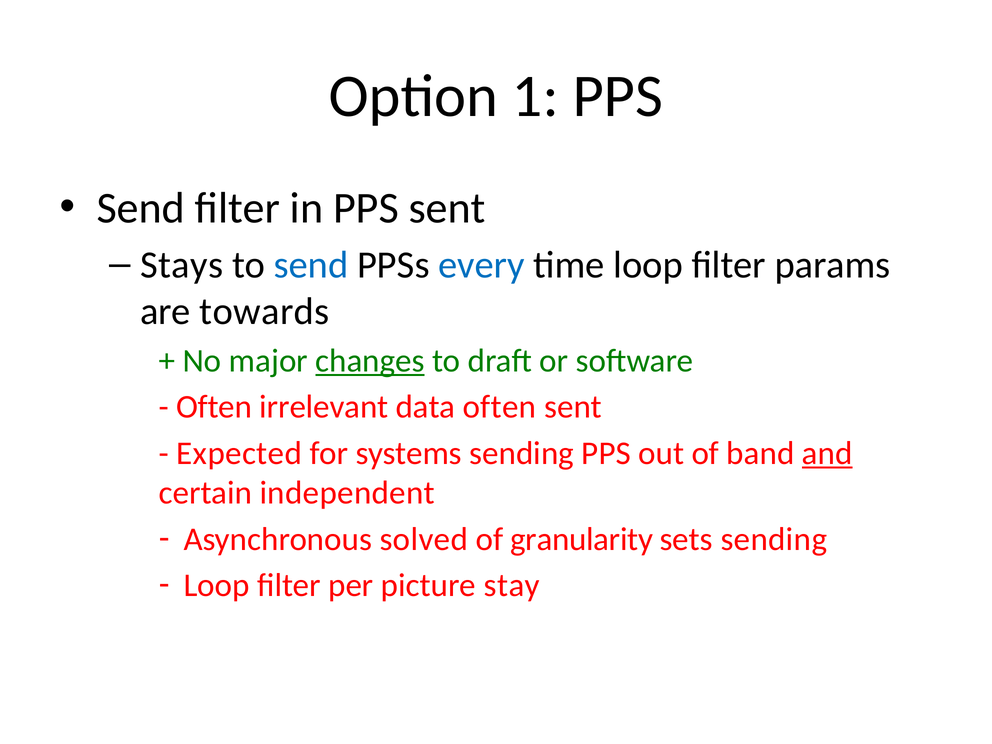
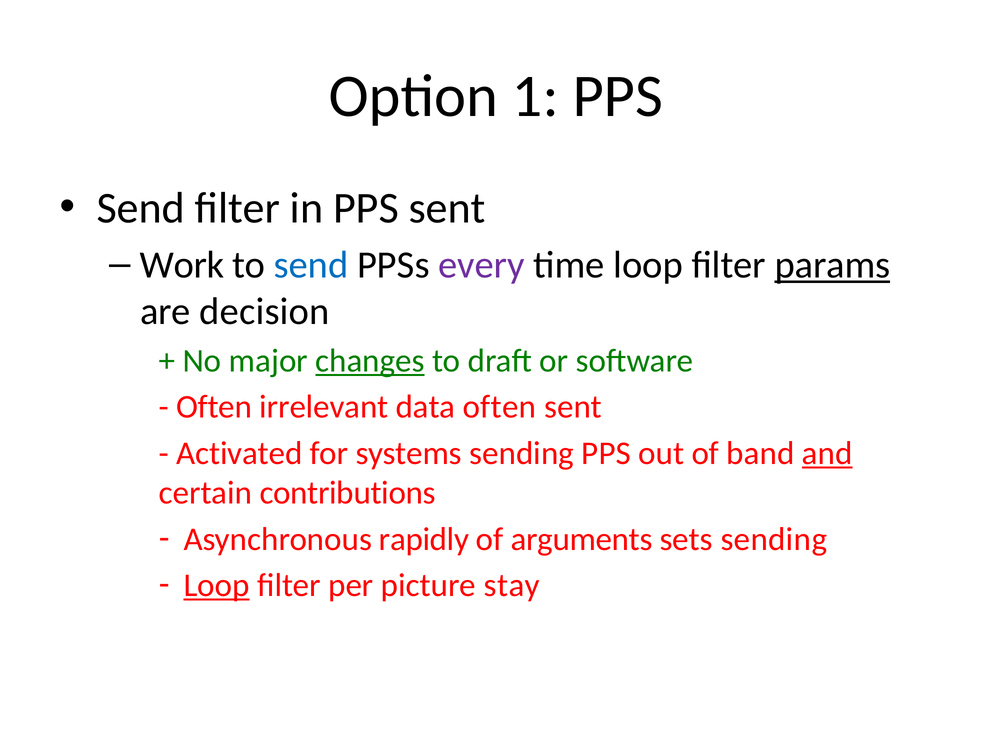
Stays: Stays -> Work (182, 265)
every colour: blue -> purple (481, 265)
params underline: none -> present (832, 265)
towards: towards -> decision (265, 311)
Expected: Expected -> Activated (239, 453)
independent: independent -> contributions (348, 493)
solved: solved -> rapidly (424, 539)
granularity: granularity -> arguments (582, 539)
Loop underline: none -> present (217, 585)
